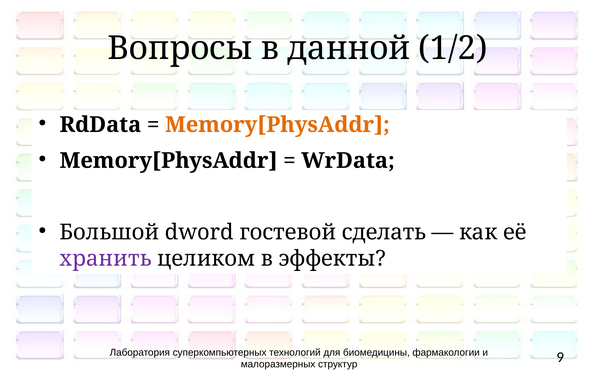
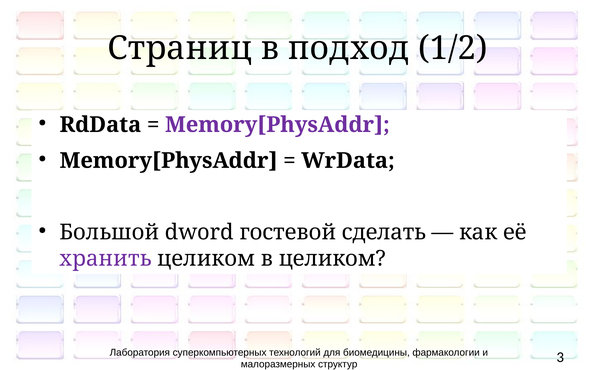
Вопросы: Вопросы -> Страниц (180, 48)
данной: данной -> подход (349, 48)
Memory[PhysAddr colour: orange -> purple (277, 125)
в эффекты: эффекты -> целиком (332, 259)
9: 9 -> 3 (560, 357)
